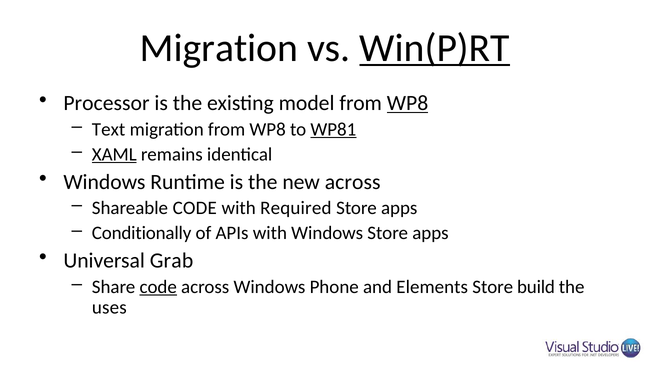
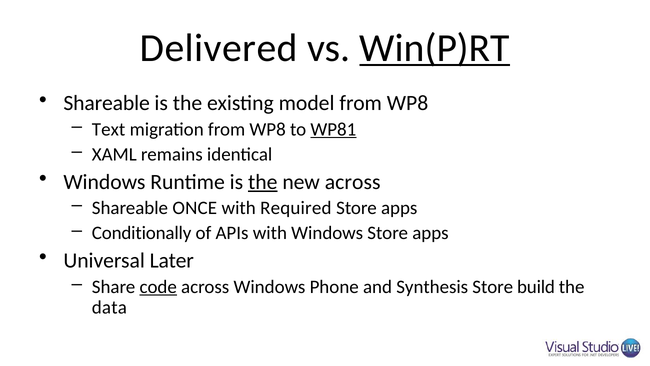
Migration: Migration -> Delivered (219, 48)
Processor: Processor -> Shareable (107, 103)
WP8 underline: present -> none (408, 103)
XAML underline: present -> none (114, 154)
the underline: none -> present (263, 182)
Shareable CODE: CODE -> ONCE (195, 208)
Grab: Grab -> Later (172, 260)
Elements: Elements -> Synthesis (432, 286)
uses: uses -> data (109, 307)
